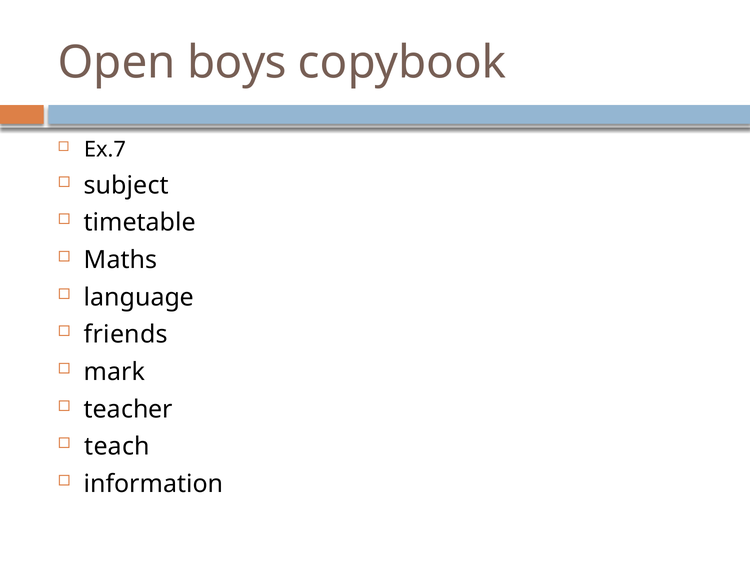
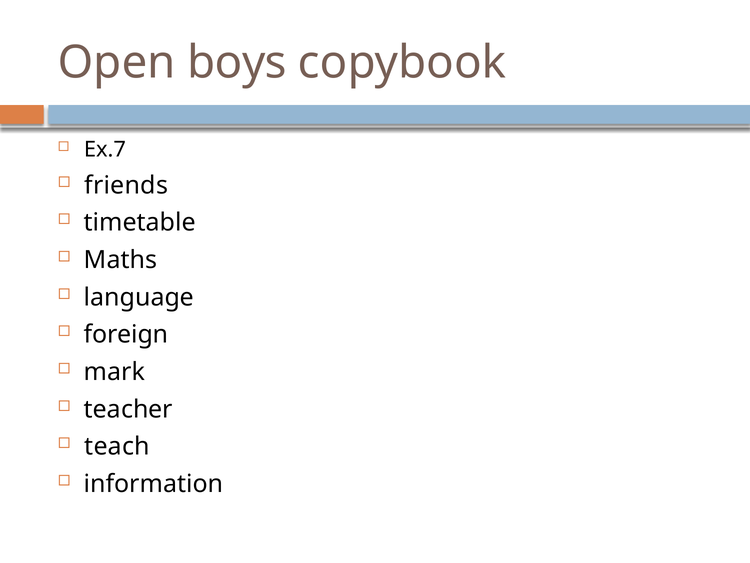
subject: subject -> friends (126, 185)
friends: friends -> foreign (126, 334)
